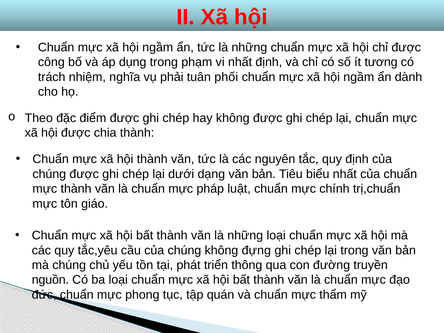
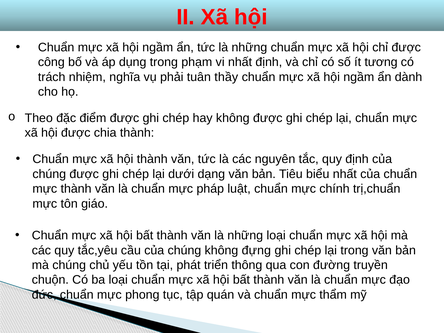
phối: phối -> thầy (226, 77)
nguồn: nguồn -> chuộn (50, 280)
